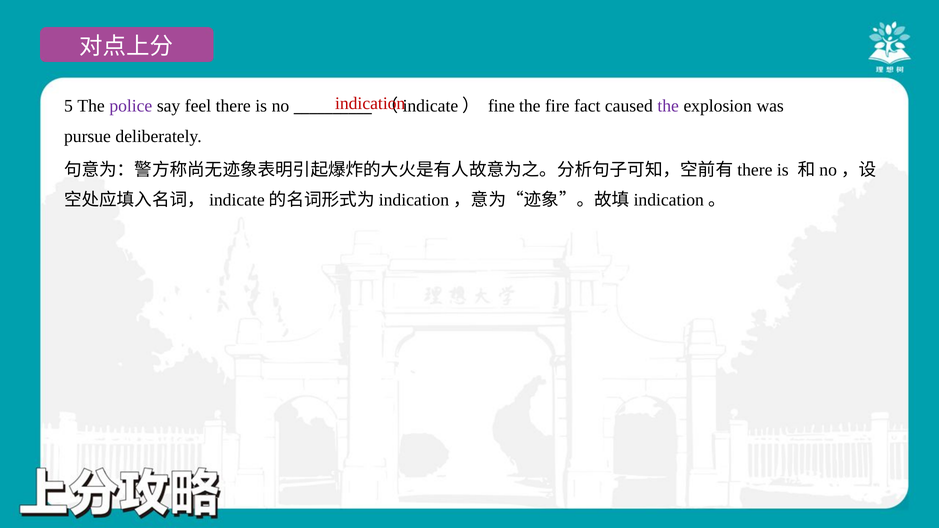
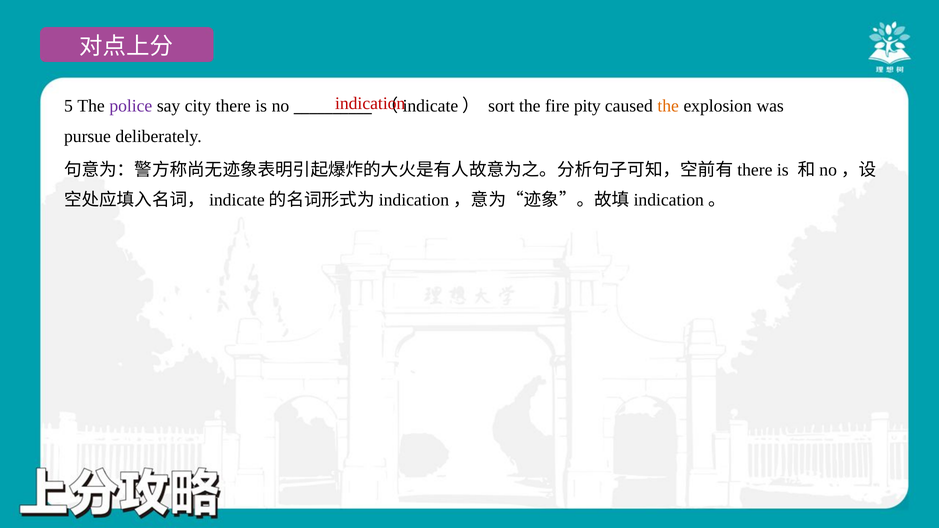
feel: feel -> city (198, 106)
fine: fine -> sort (501, 106)
fact: fact -> pity (587, 106)
the colour: purple -> orange (668, 106)
